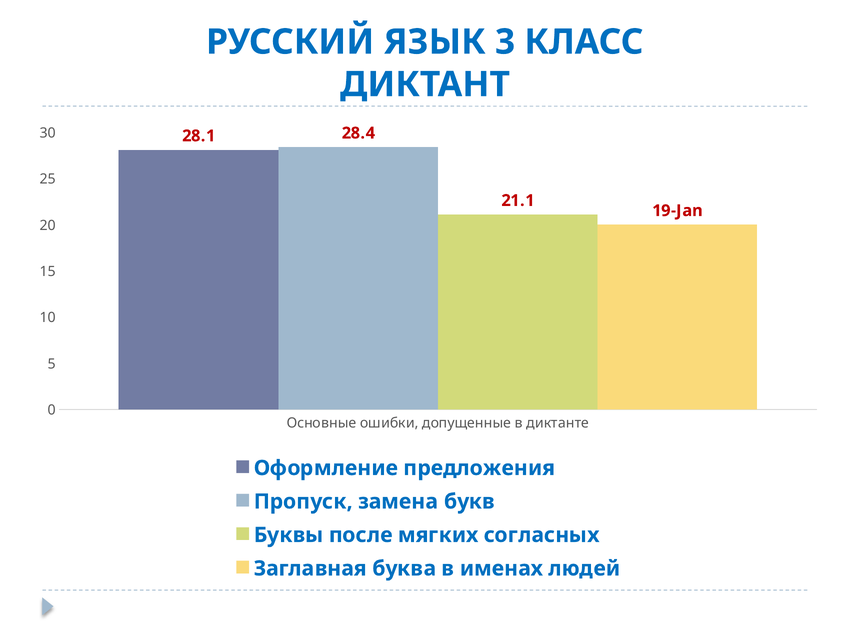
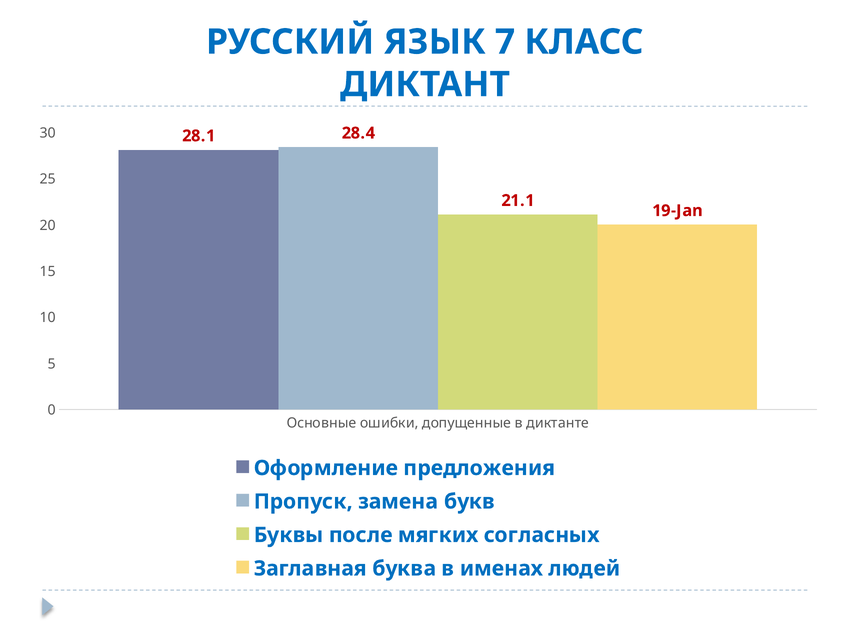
3: 3 -> 7 (505, 42)
